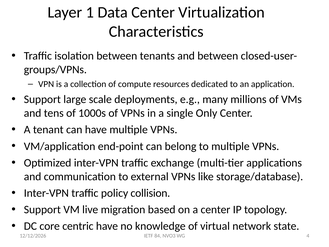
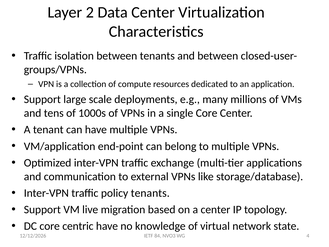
1: 1 -> 2 (90, 12)
single Only: Only -> Core (207, 113)
policy collision: collision -> tenants (150, 193)
